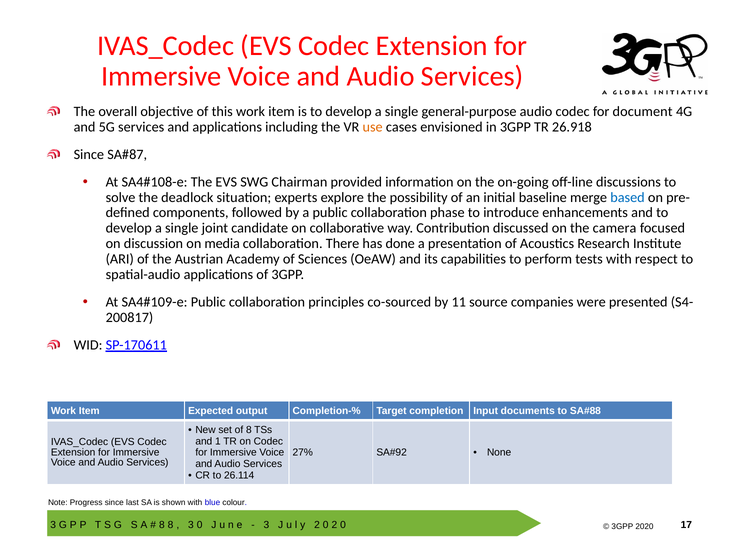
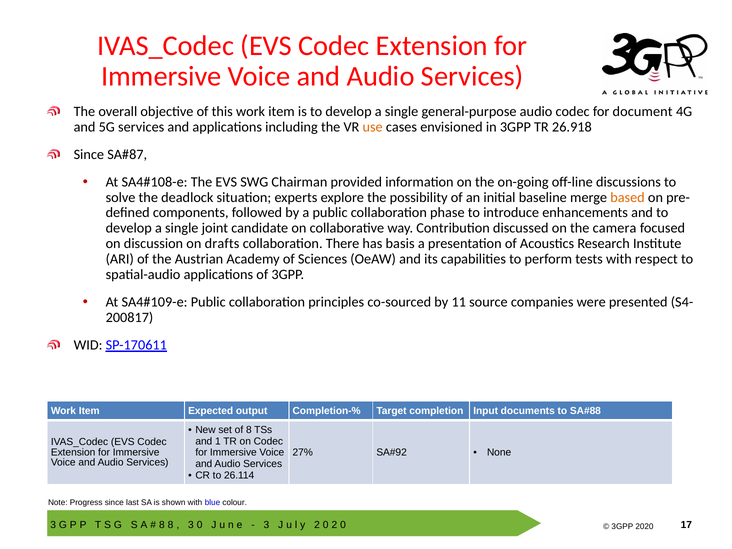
based colour: blue -> orange (627, 197)
media: media -> drafts (222, 244)
done: done -> basis (400, 244)
